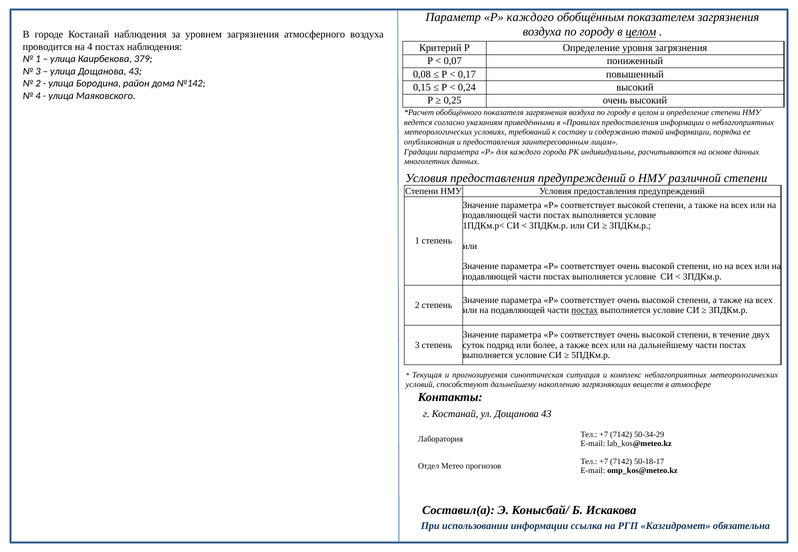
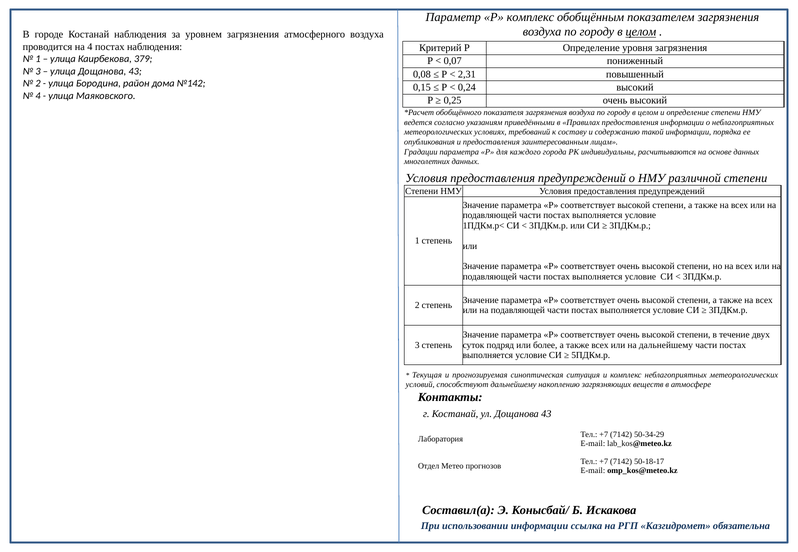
Р каждого: каждого -> комплекс (530, 17)
0,17: 0,17 -> 2,31 (467, 74)
постах underline: present -> none (585, 311)
